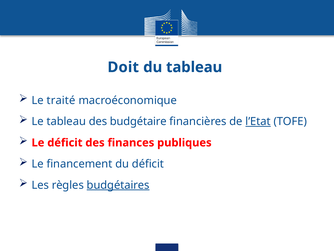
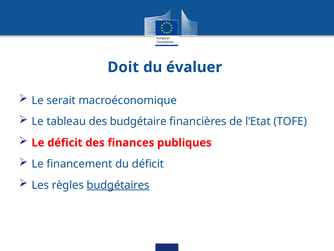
du tableau: tableau -> évaluer (194, 67)
traité: traité -> serait (61, 100)
l’Etat underline: present -> none (258, 121)
